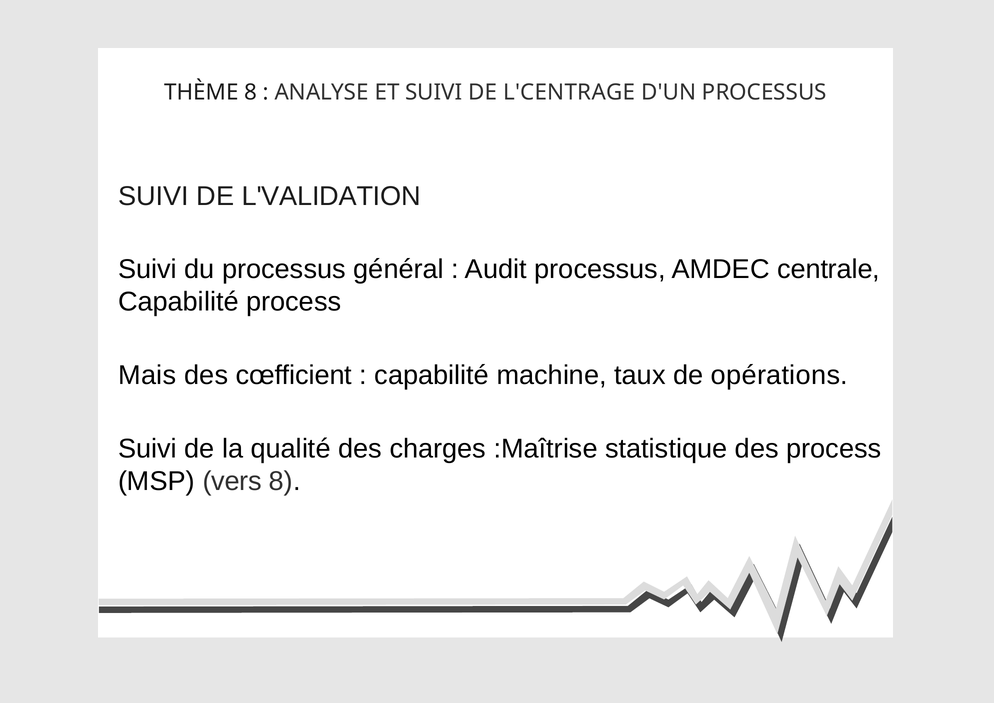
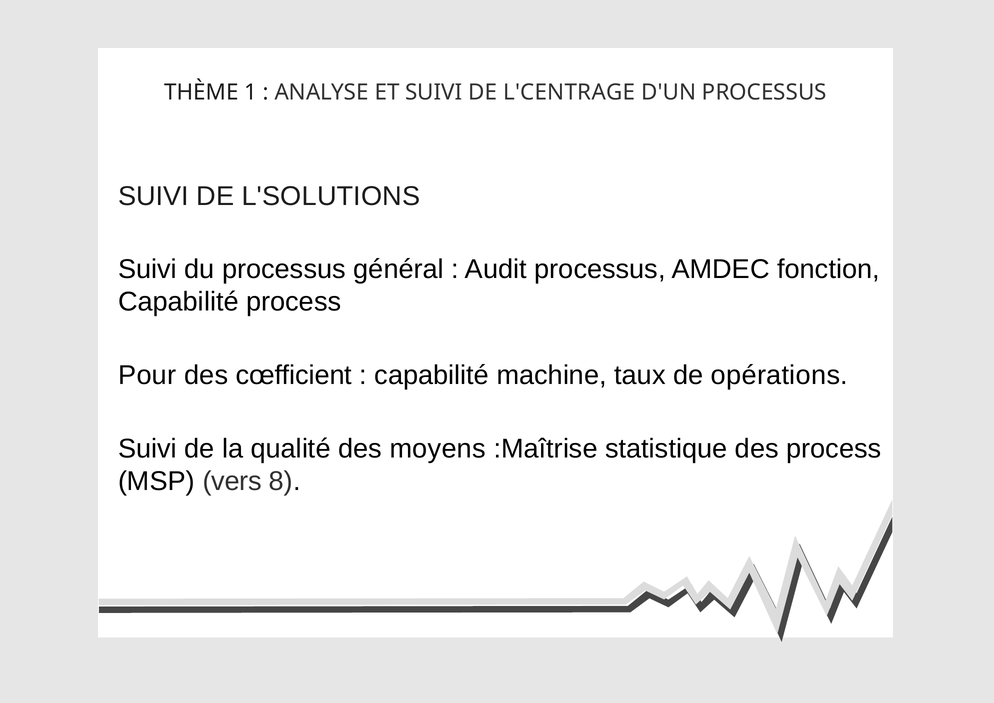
THÈME 8: 8 -> 1 (251, 93)
L'VALIDATION: L'VALIDATION -> L'SOLUTIONS (331, 196)
centrale: centrale -> fonction (829, 269)
Mais: Mais -> Pour (147, 375)
charges: charges -> moyens (438, 448)
